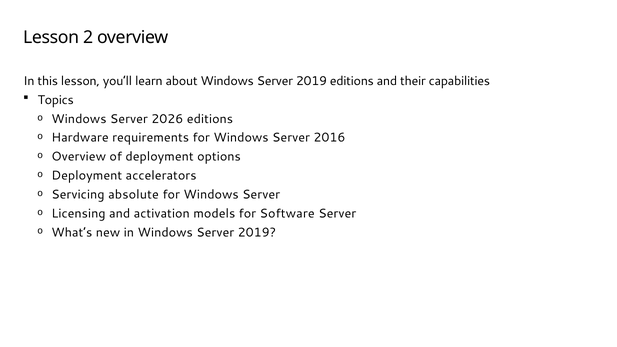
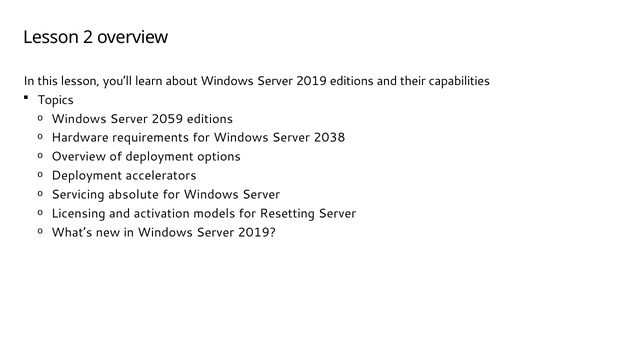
2026: 2026 -> 2059 (167, 119)
2016: 2016 -> 2038 (329, 138)
Software: Software -> Resetting (287, 213)
